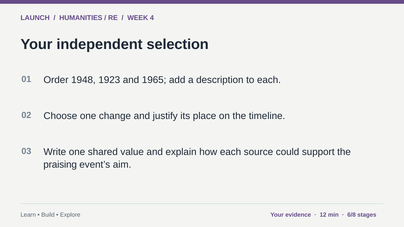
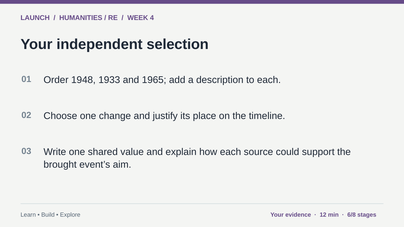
1923: 1923 -> 1933 (109, 80)
praising: praising -> brought (60, 165)
